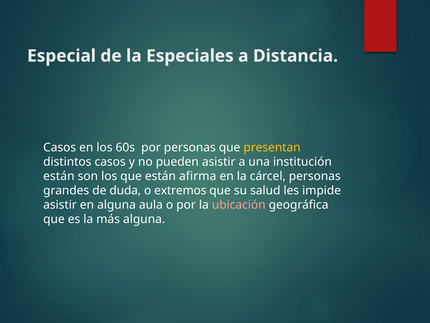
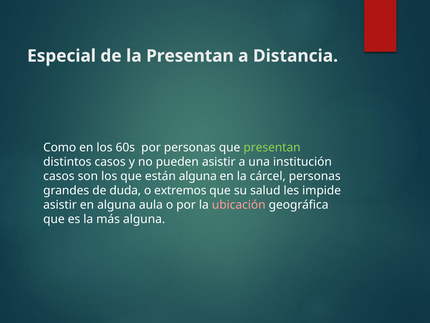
la Especiales: Especiales -> Presentan (190, 56)
Casos: Casos -> Como (60, 147)
presentan colour: yellow -> light green (272, 147)
están: están -> casos (59, 176)
están afirma: afirma -> alguna (198, 176)
